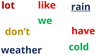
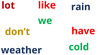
rain underline: present -> none (81, 7)
